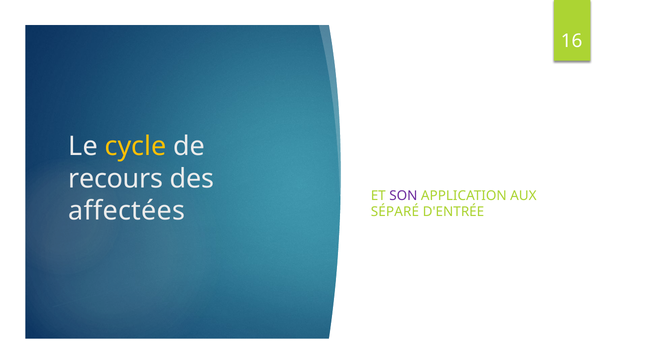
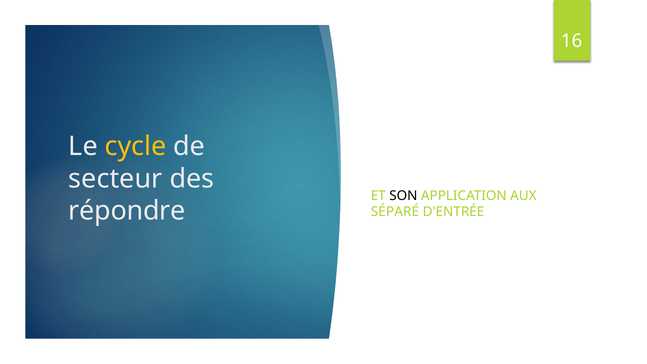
recours: recours -> secteur (116, 179)
SON colour: purple -> black (403, 196)
affectées: affectées -> répondre (127, 211)
